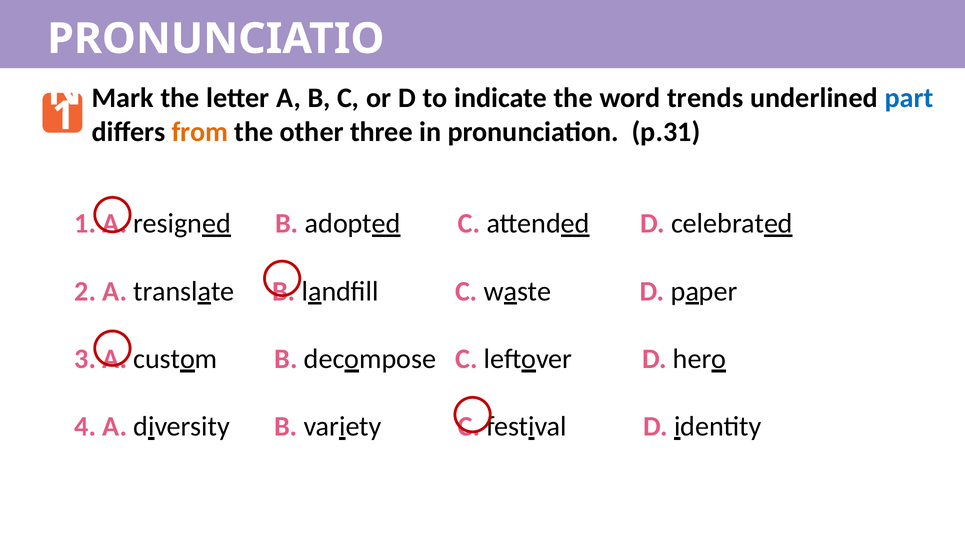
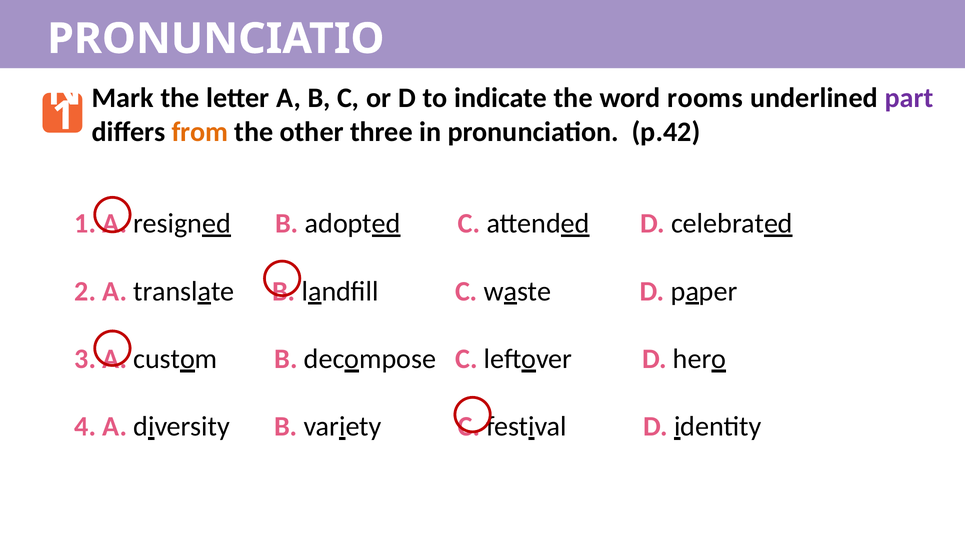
trends: trends -> rooms (705, 98)
part colour: blue -> purple (909, 98)
p.31: p.31 -> p.42 (666, 132)
